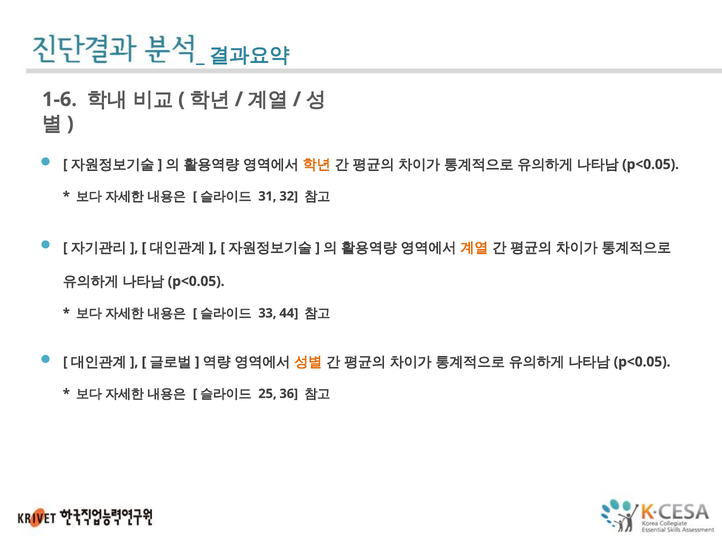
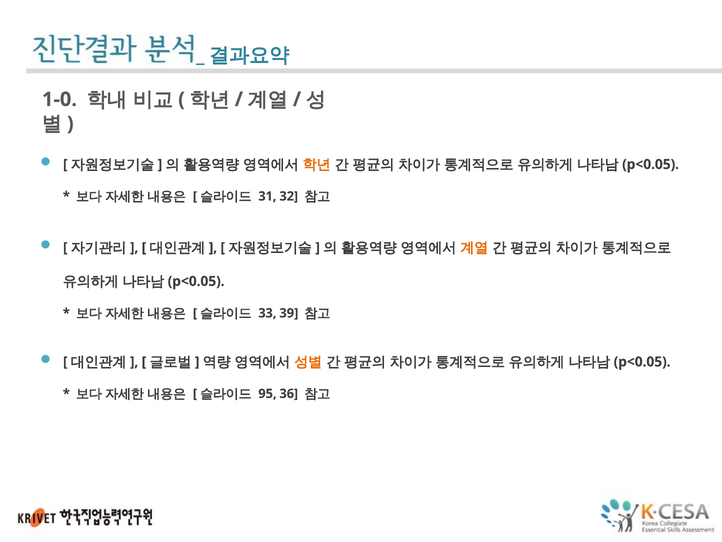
1-6: 1-6 -> 1-0 (59, 99)
44: 44 -> 39 (289, 313)
25: 25 -> 95 (267, 393)
